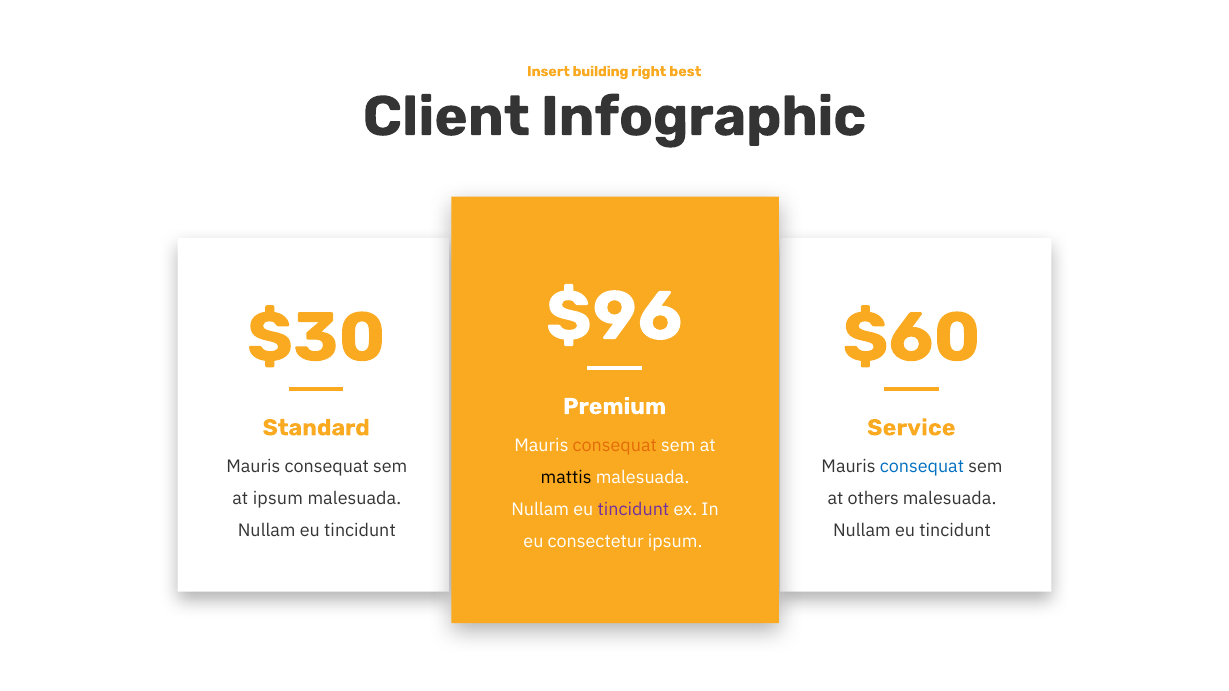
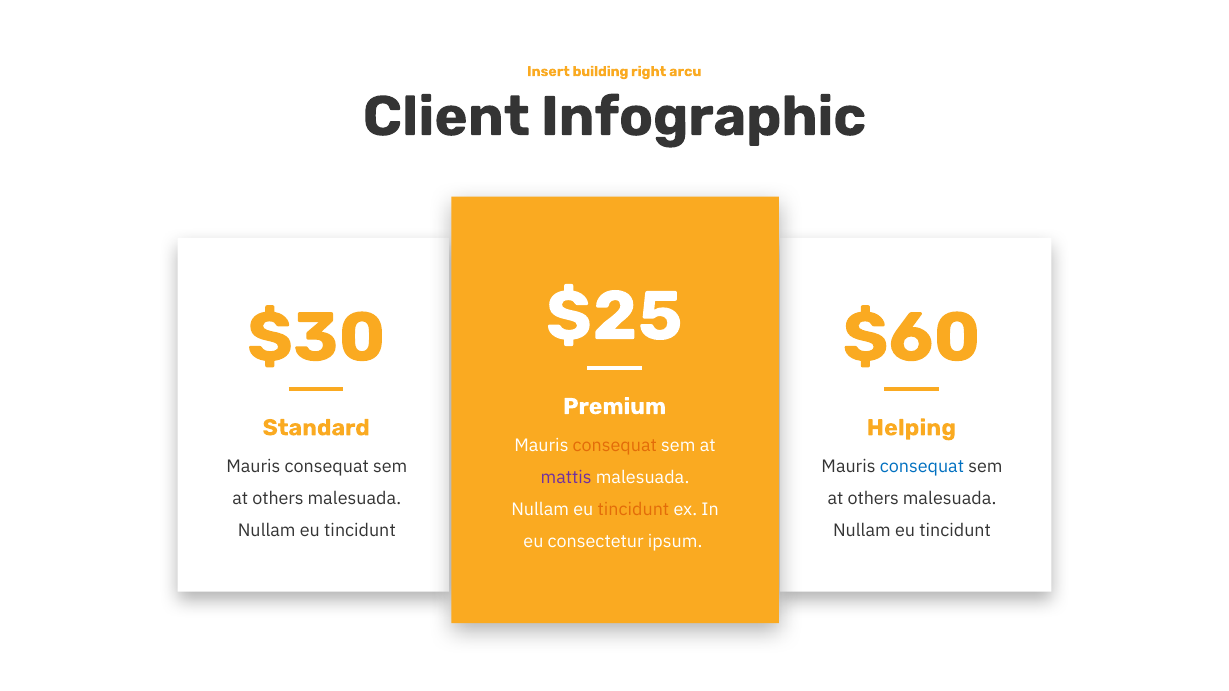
best: best -> arcu (685, 71)
$96: $96 -> $25 (614, 317)
Service: Service -> Helping (911, 428)
mattis colour: black -> purple (566, 478)
ipsum: ipsum -> others (278, 499)
tincidunt colour: purple -> orange (633, 510)
